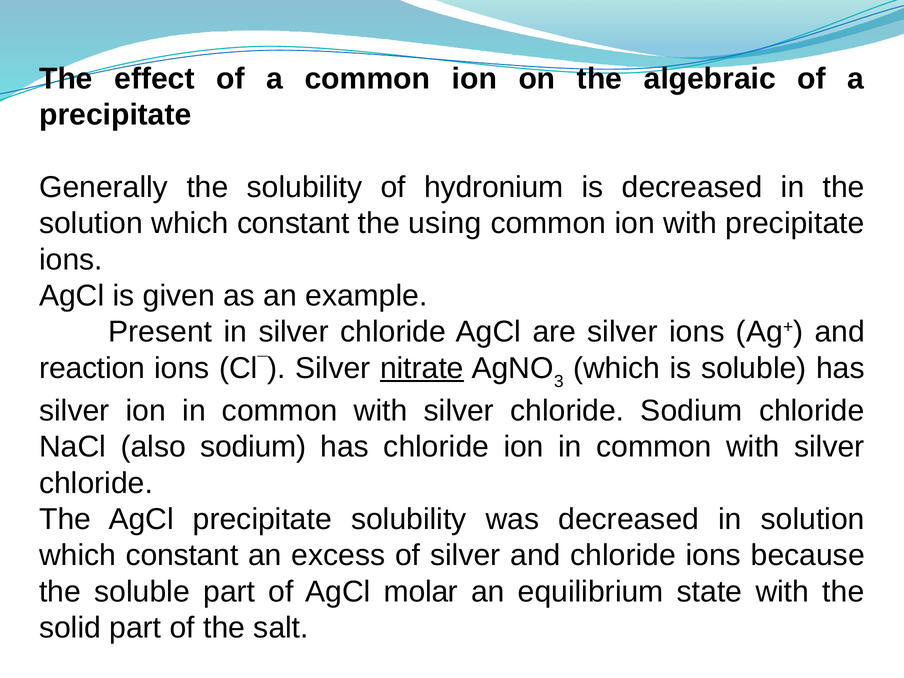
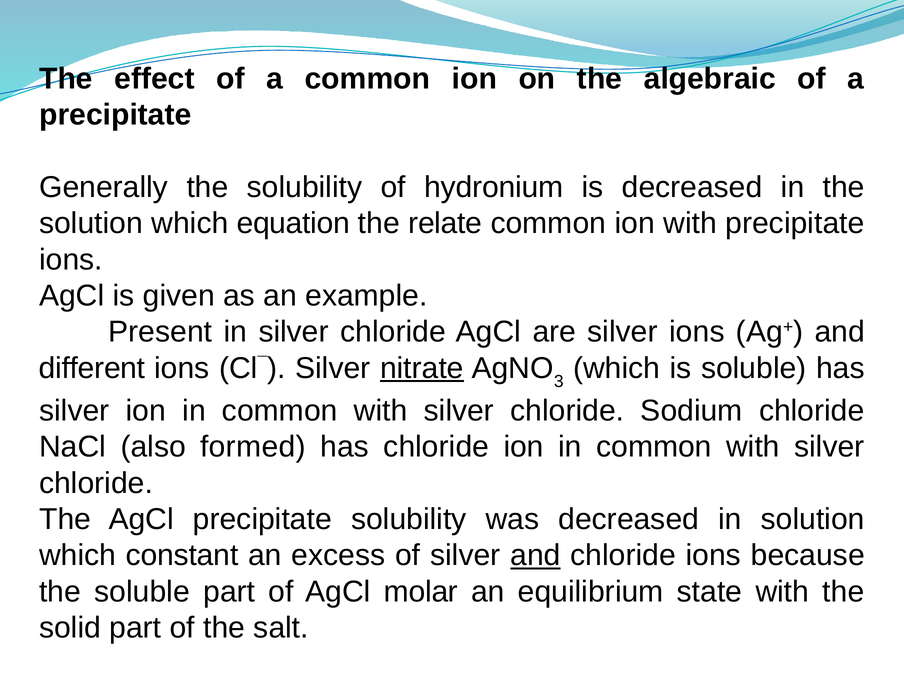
constant: constant -> equation (293, 223)
using: using -> relate (445, 223)
reaction: reaction -> different (92, 368)
also sodium: sodium -> formed (253, 447)
and underline: none -> present (535, 555)
